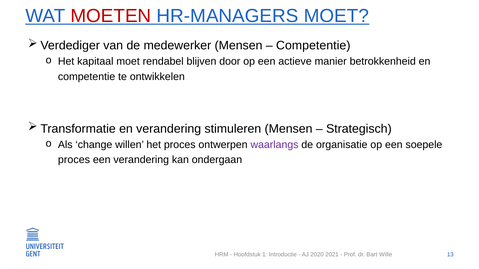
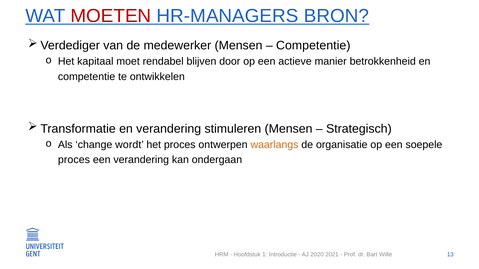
HR-MANAGERS MOET: MOET -> BRON (336, 16)
willen: willen -> wordt (130, 145)
waarlangs colour: purple -> orange (274, 145)
